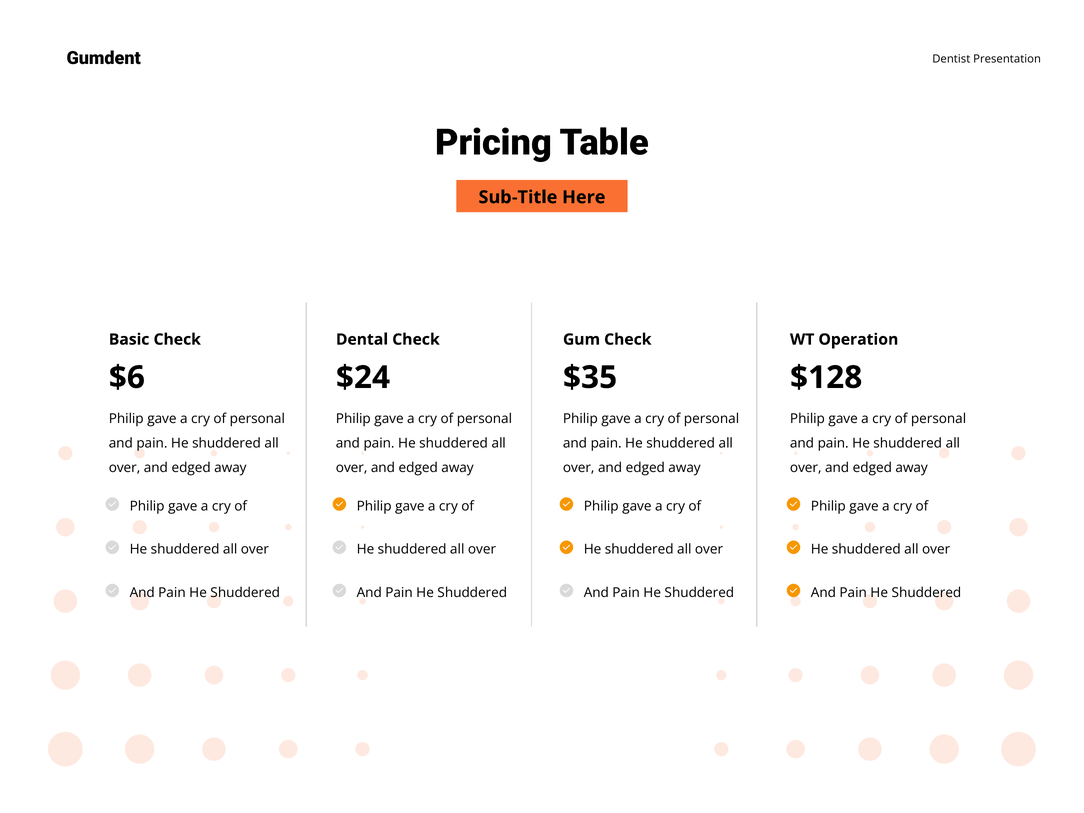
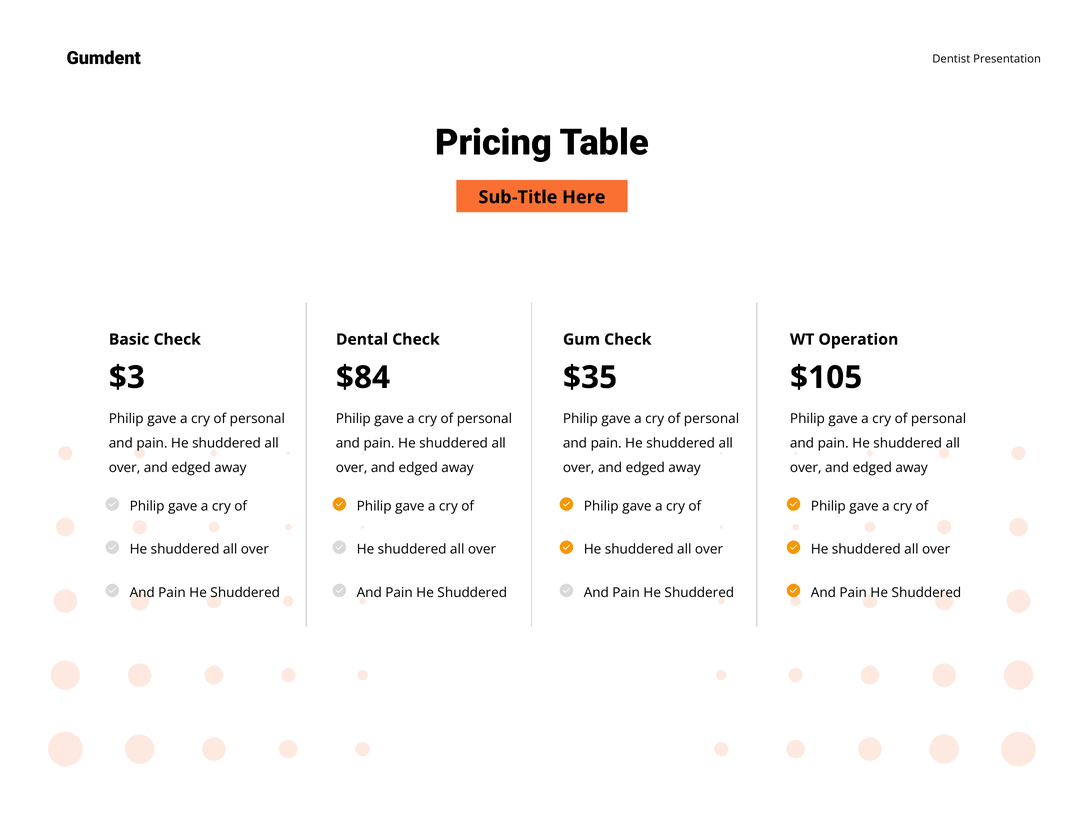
$6: $6 -> $3 (127, 377)
$24: $24 -> $84 (363, 377)
$128: $128 -> $105 (826, 377)
